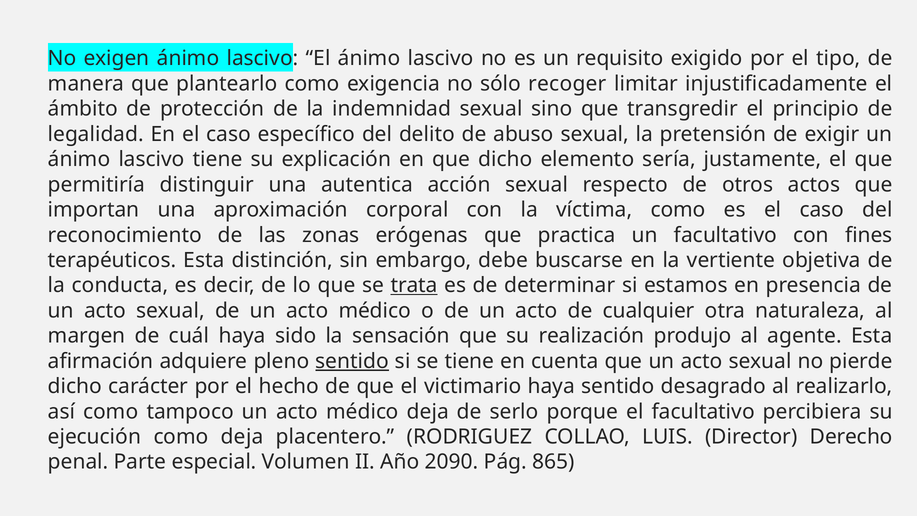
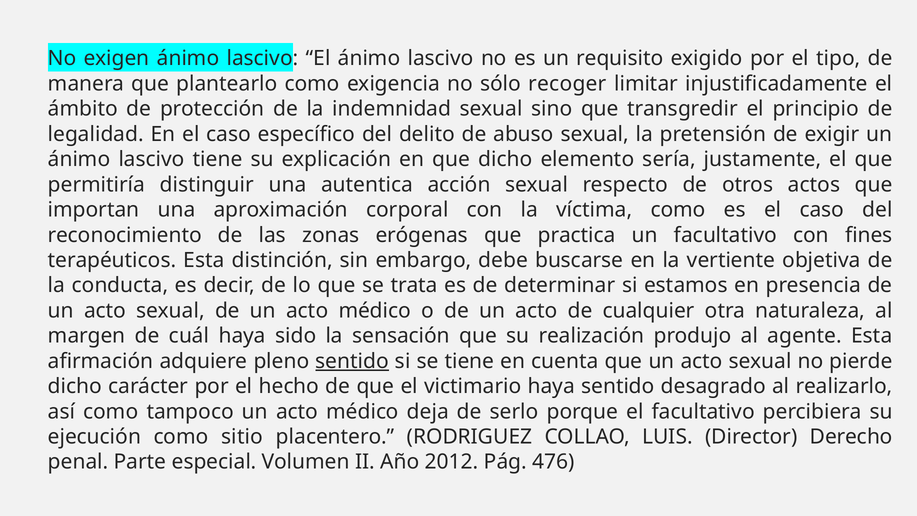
trata underline: present -> none (414, 285)
como deja: deja -> sitio (242, 437)
2090: 2090 -> 2012 (452, 462)
865: 865 -> 476 (553, 462)
